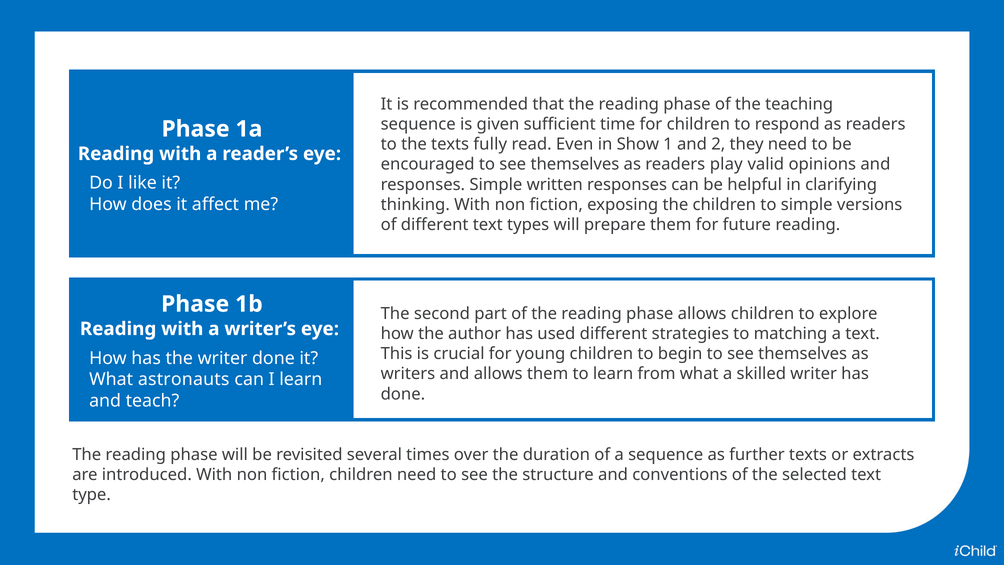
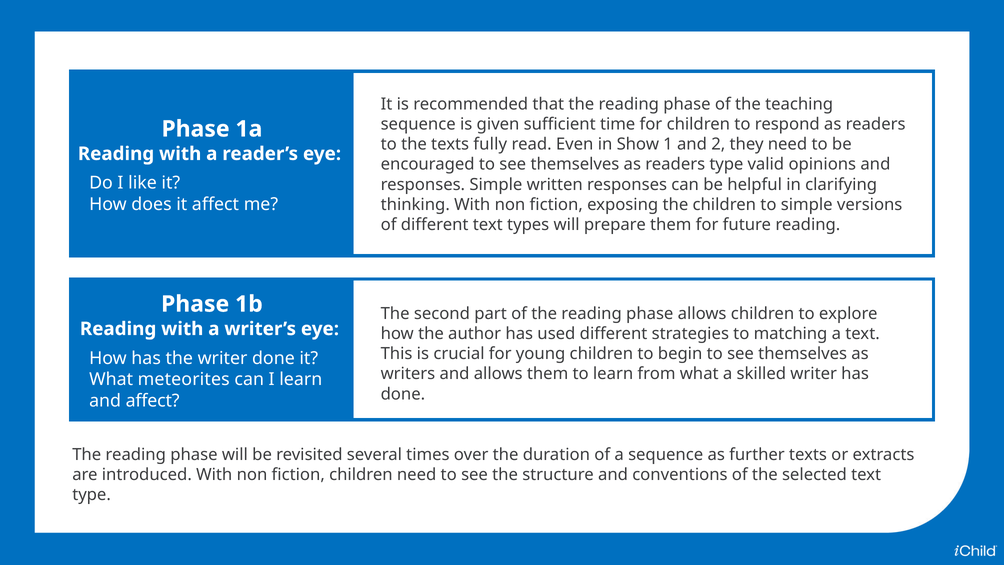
readers play: play -> type (726, 164)
astronauts: astronauts -> meteorites (184, 379)
and teach: teach -> affect (153, 401)
